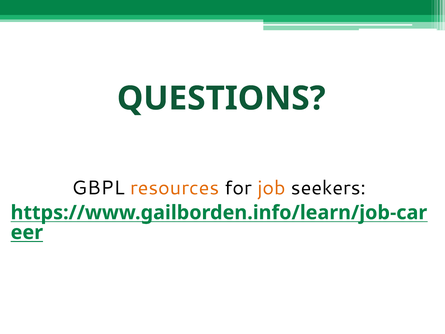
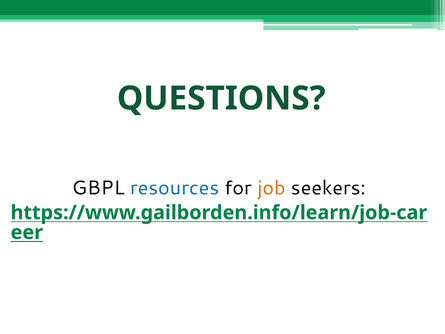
resources colour: orange -> blue (175, 188)
